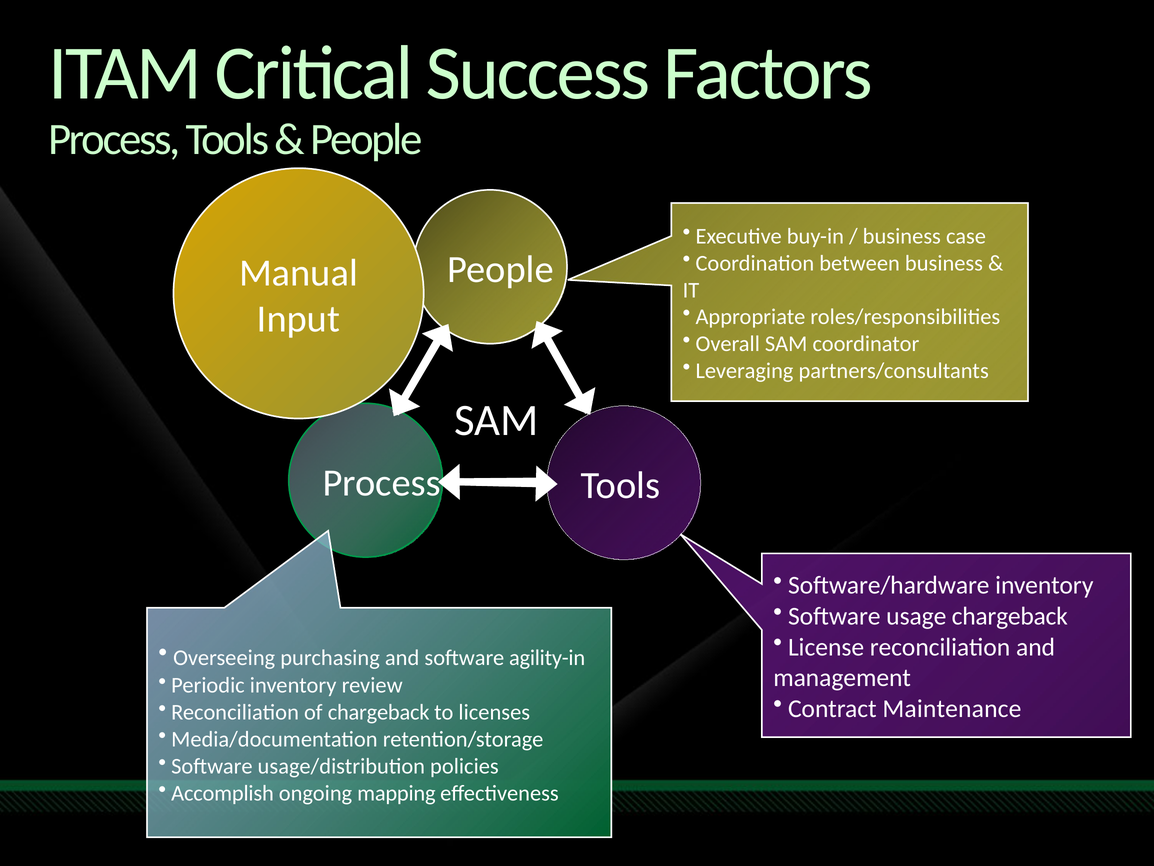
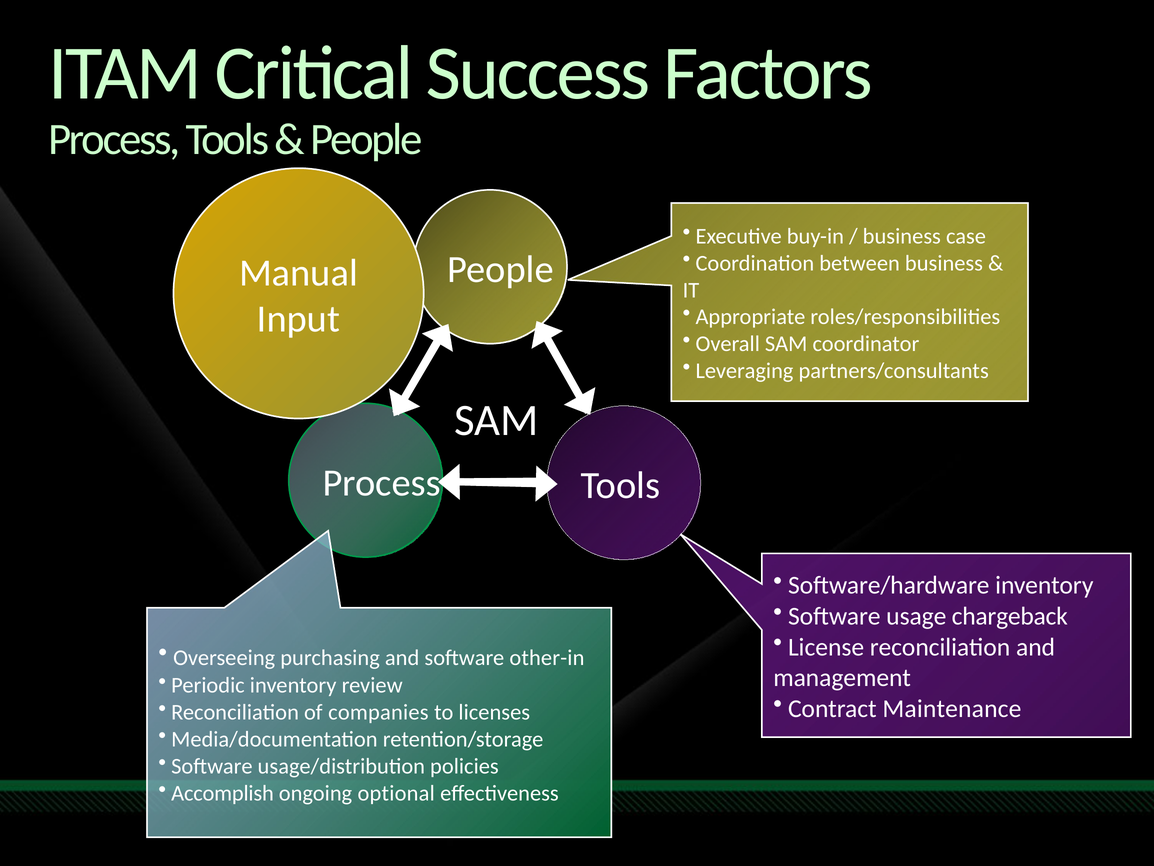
agility-in: agility-in -> other-in (547, 658)
of chargeback: chargeback -> companies (378, 712)
mapping: mapping -> optional (396, 793)
